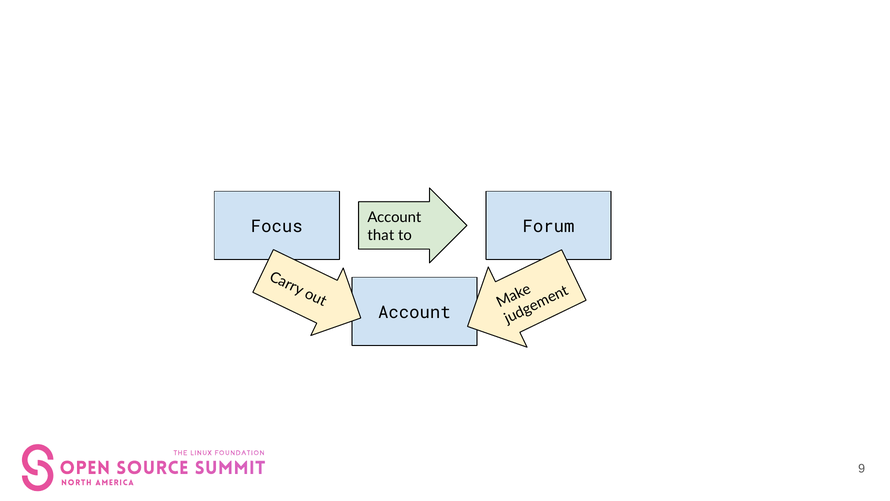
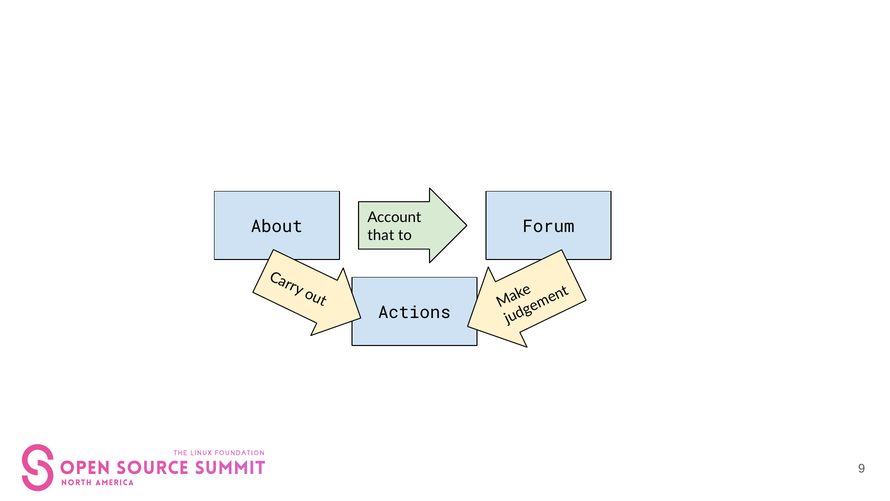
Focus: Focus -> About (277, 226)
Account: Account -> Actions (414, 312)
